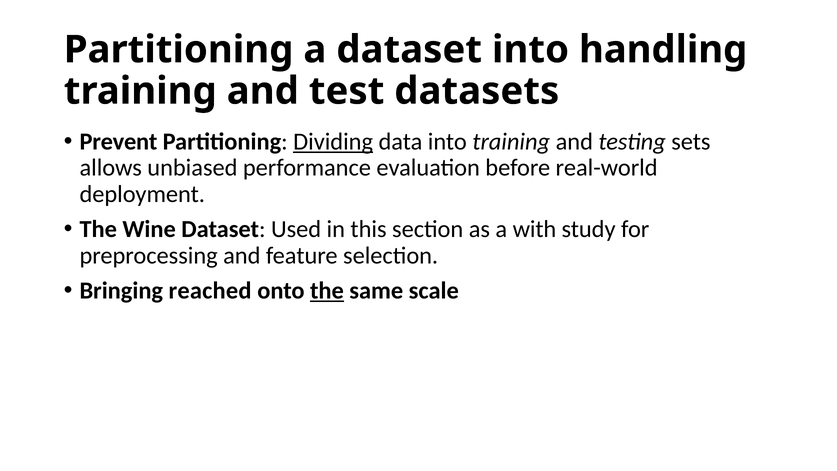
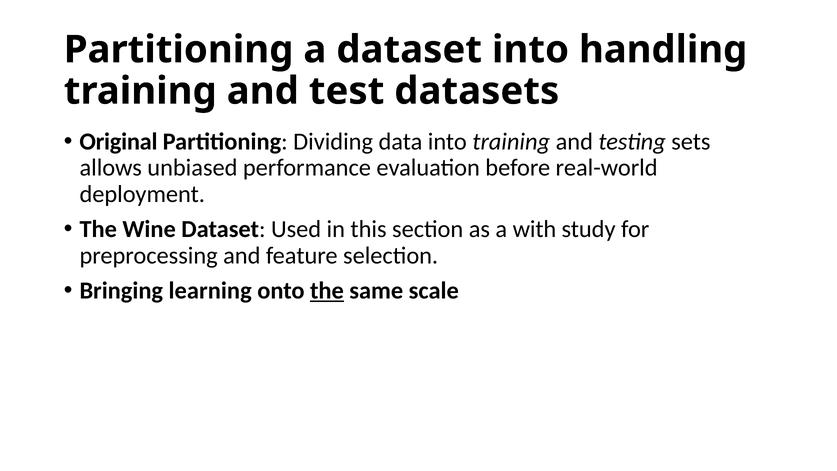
Prevent: Prevent -> Original (118, 141)
Dividing underline: present -> none (333, 141)
reached: reached -> learning (210, 291)
